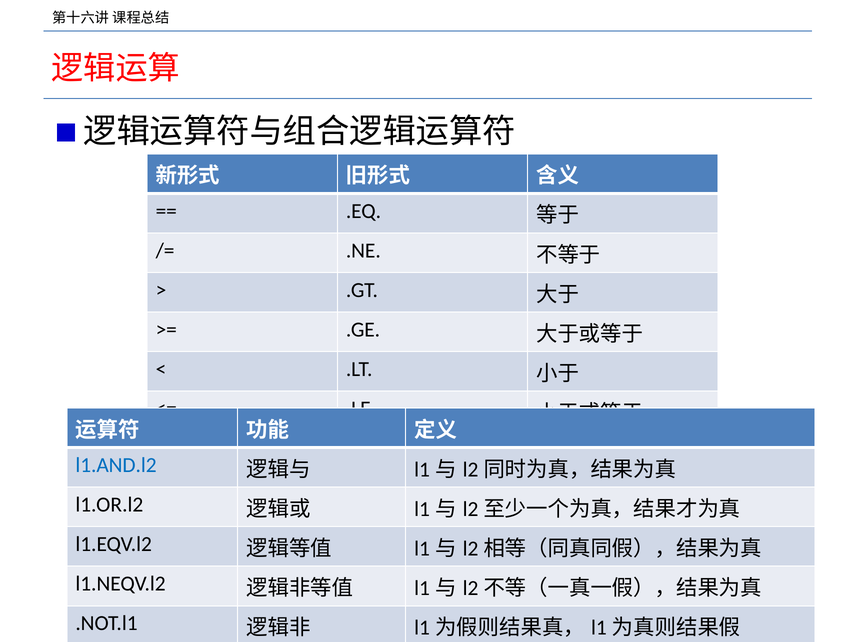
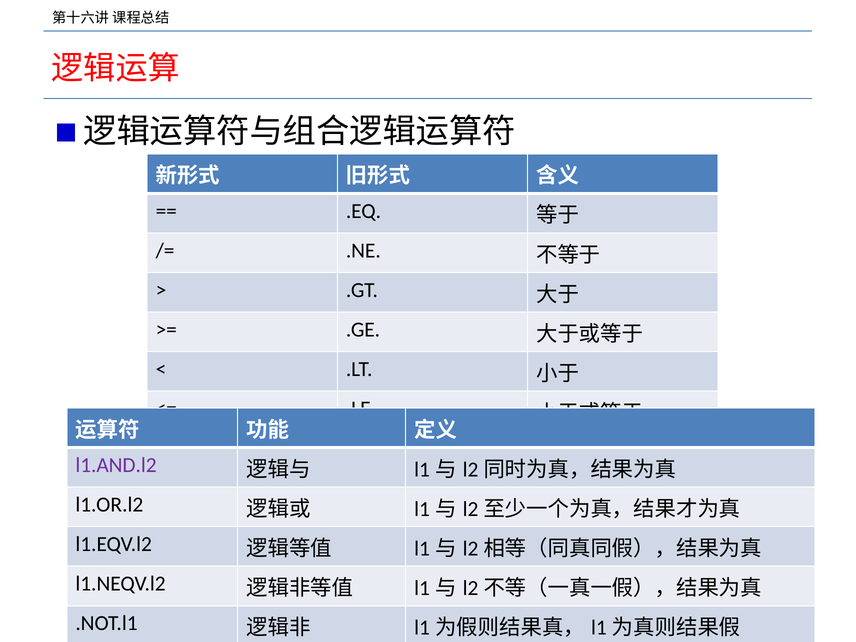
l1.AND.l2 colour: blue -> purple (116, 465)
